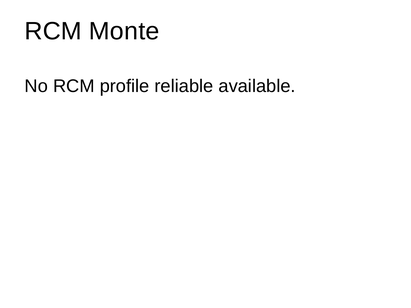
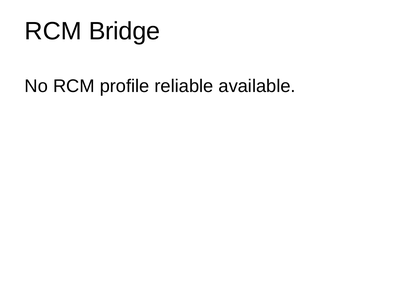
Monte: Monte -> Bridge (124, 31)
